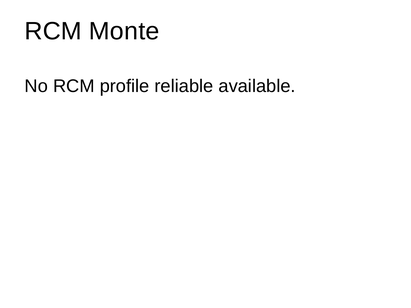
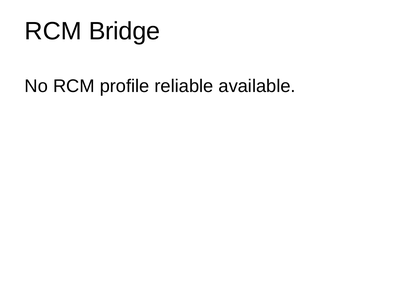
Monte: Monte -> Bridge (124, 31)
